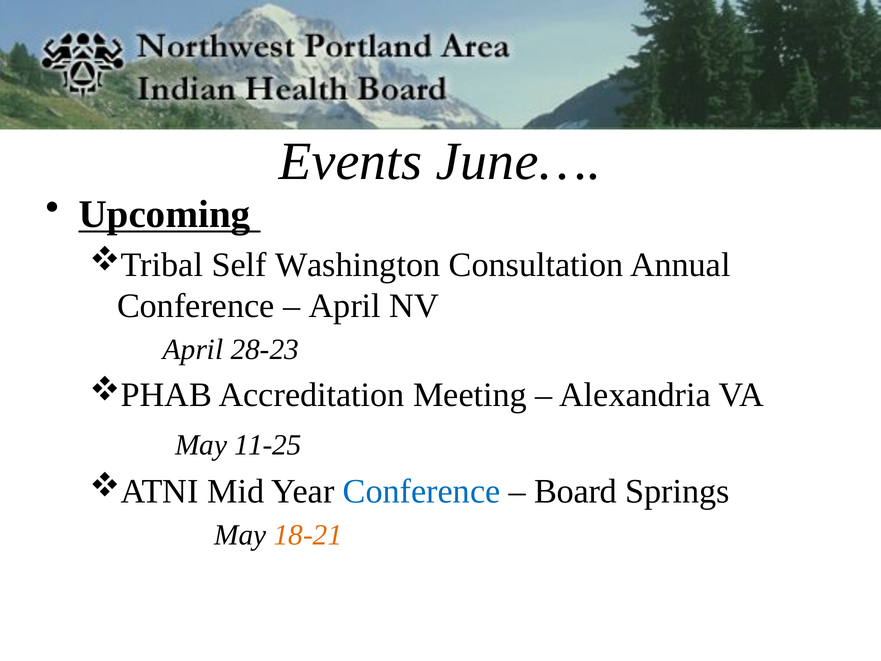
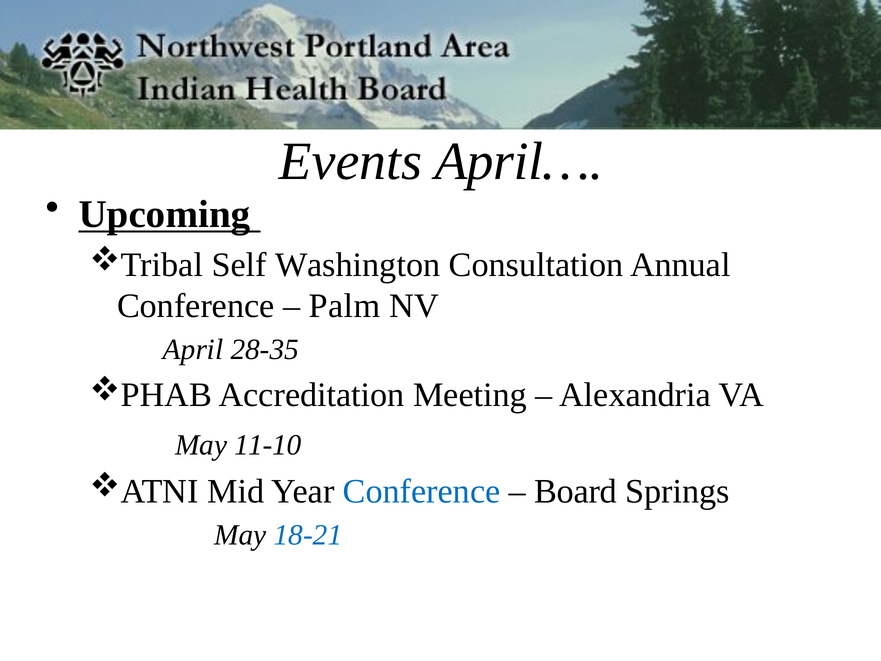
June…: June… -> April… (519, 162)
April: April -> Palm (345, 306)
28-23: 28-23 -> 28-35 (265, 350)
11-25: 11-25 -> 11-10 (268, 445)
18-21 colour: orange -> blue (308, 535)
